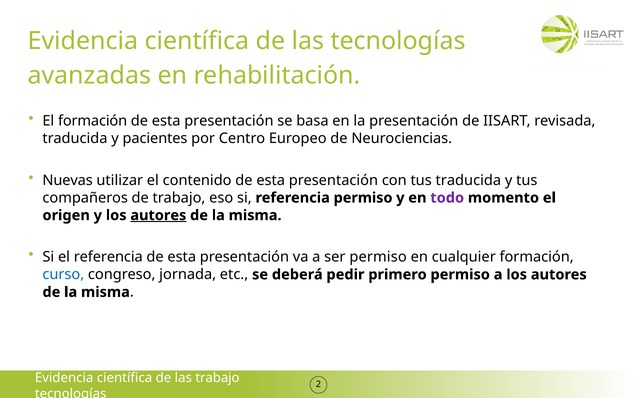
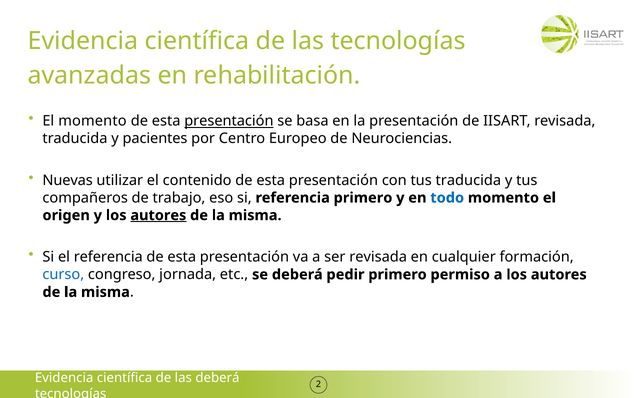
El formación: formación -> momento (92, 121)
presentación underline: none -> present (229, 121)
referencia permiso: permiso -> primero (363, 198)
todo colour: purple -> blue (447, 198)
ser permiso: permiso -> revisada (378, 257)
las trabajo: trabajo -> deberá (217, 378)
